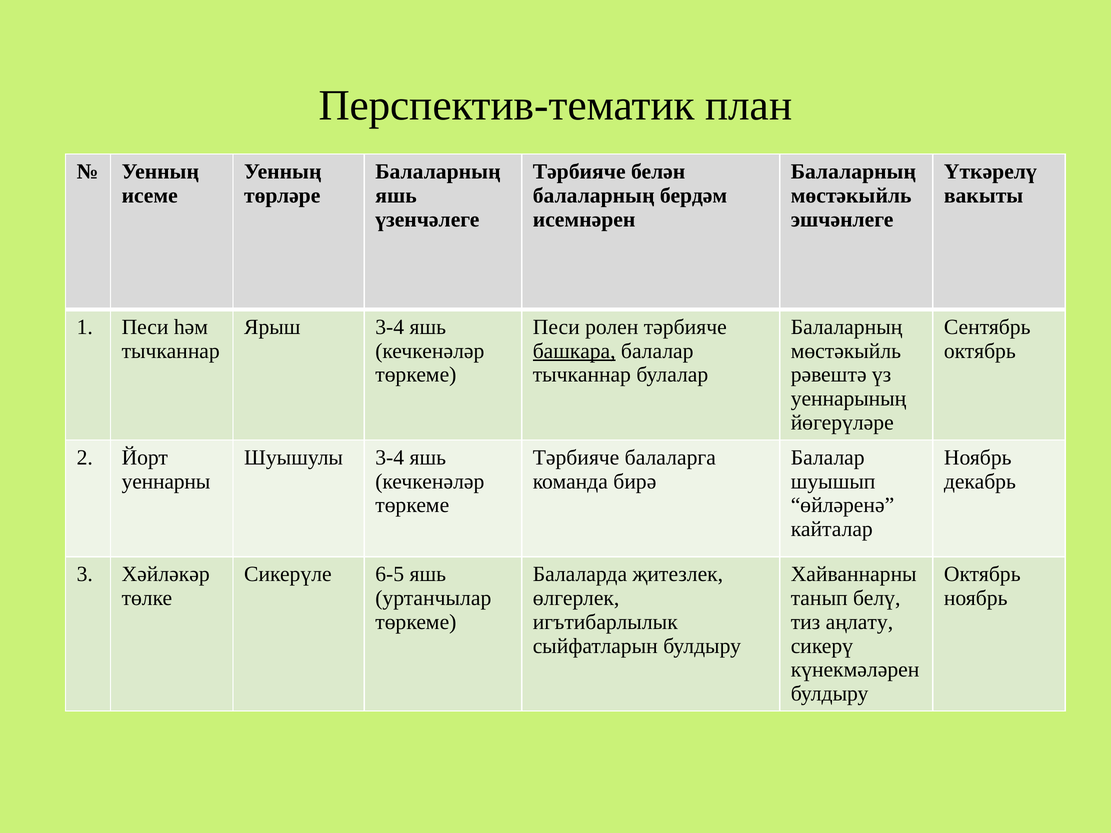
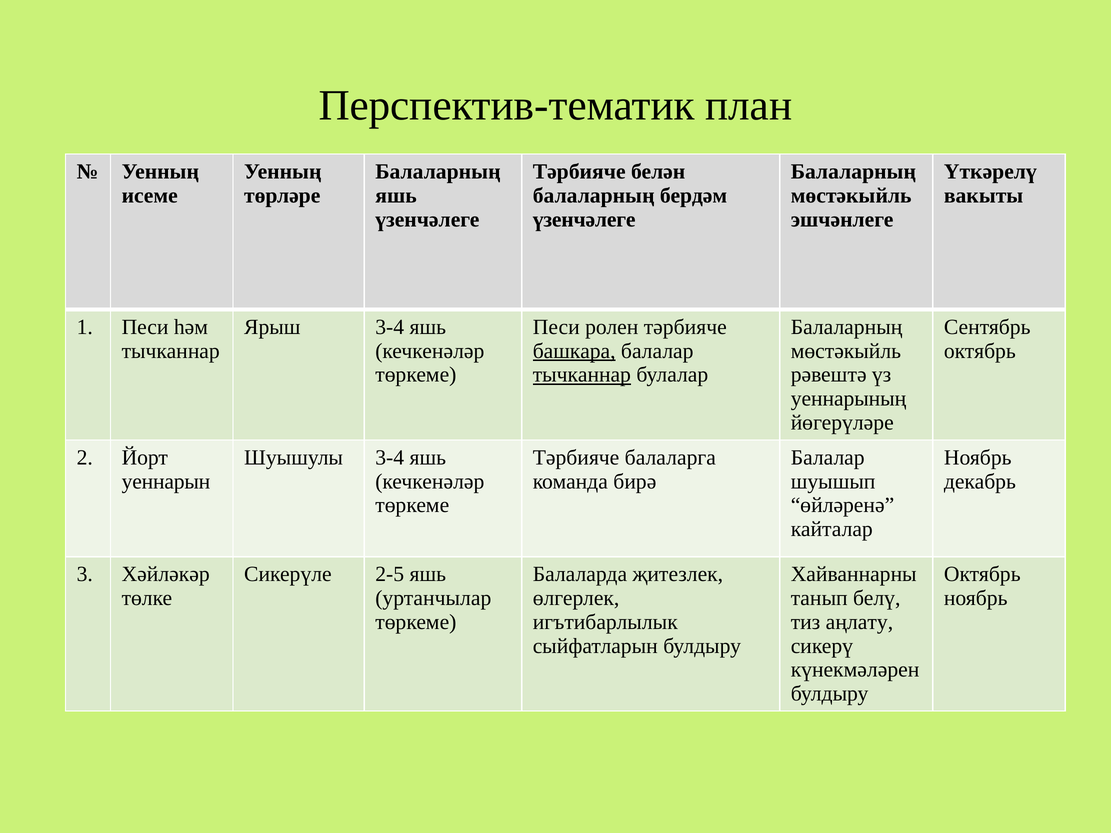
исемнәрен: исемнәрен -> үзенчәлеге (584, 220)
тычканнар underline: none -> present (582, 375)
уеннарны: уеннарны -> уеннарын (166, 482)
6-5: 6-5 -> 2-5 (390, 574)
